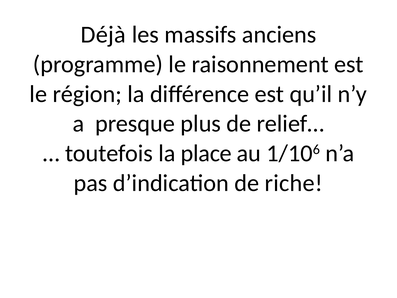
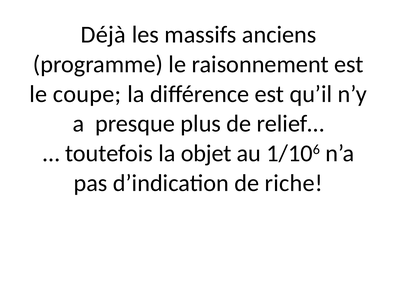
région: région -> coupe (87, 94)
place: place -> objet (206, 153)
